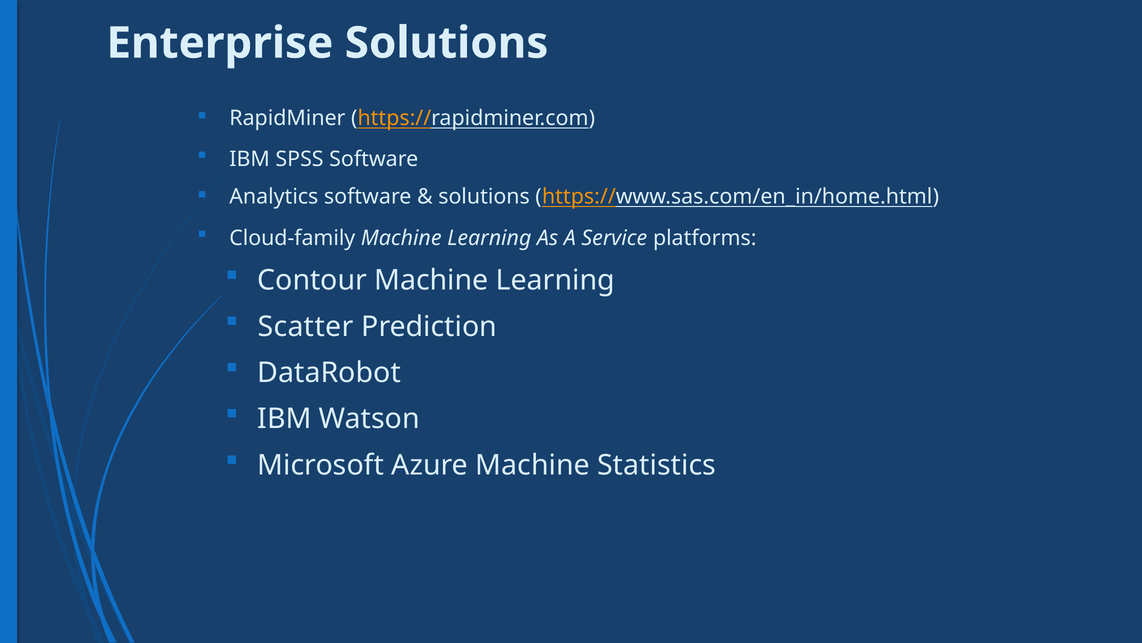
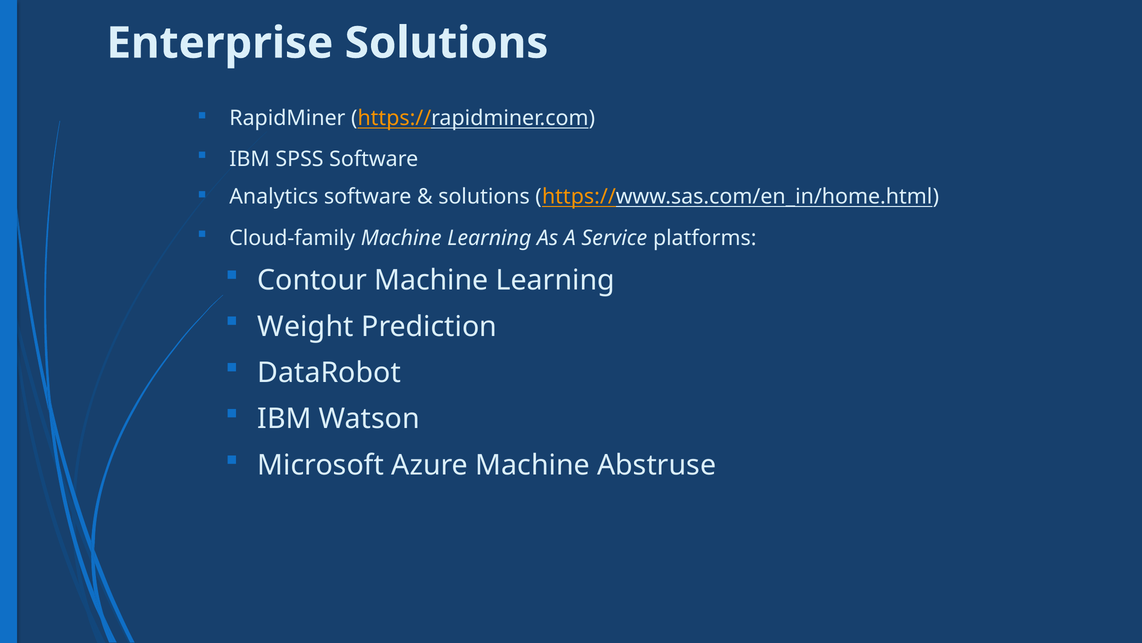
Scatter: Scatter -> Weight (306, 326)
Statistics: Statistics -> Abstruse (657, 465)
